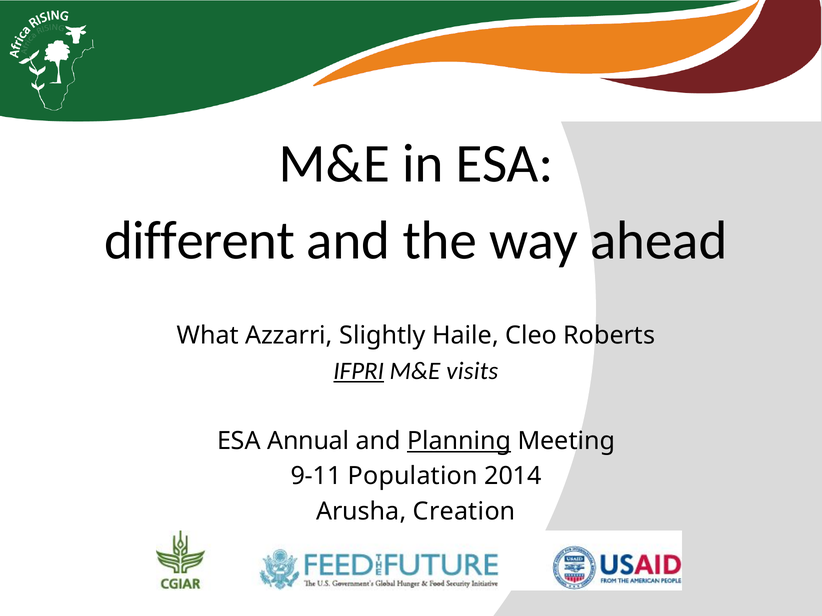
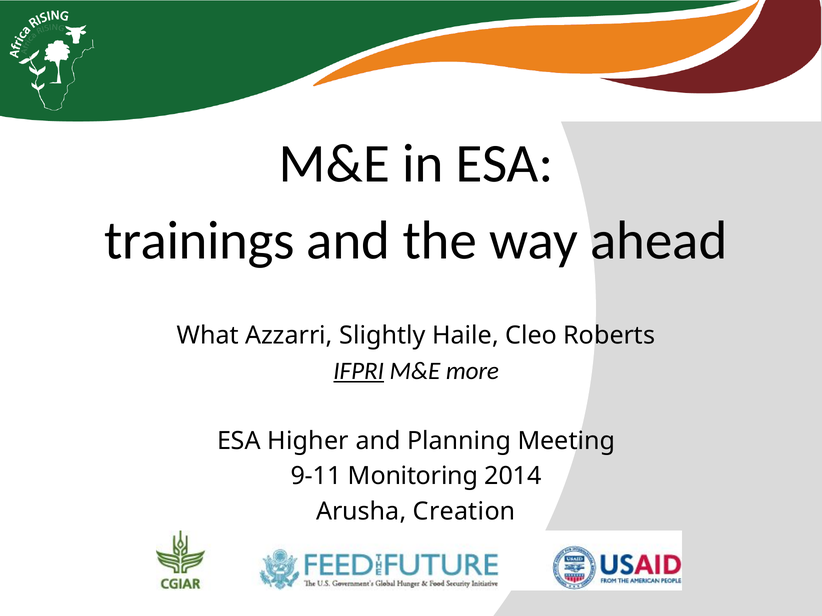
different: different -> trainings (199, 241)
visits: visits -> more (472, 371)
Annual: Annual -> Higher (308, 441)
Planning underline: present -> none (459, 441)
Population: Population -> Monitoring (413, 477)
